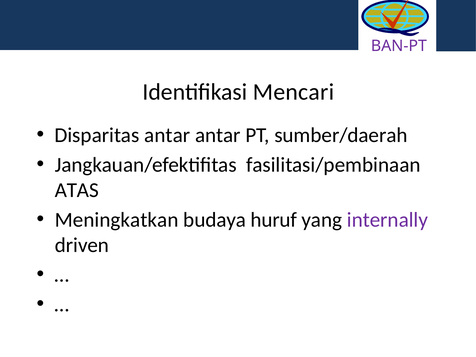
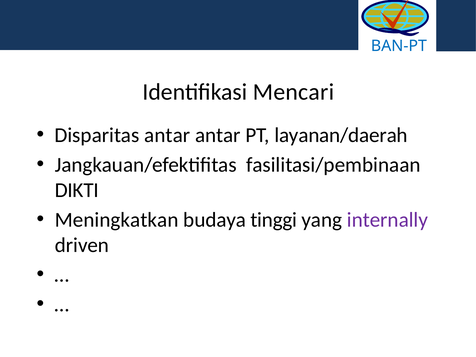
BAN-PT colour: purple -> blue (399, 46)
sumber/daerah: sumber/daerah -> layanan/daerah (341, 135)
ATAS: ATAS -> DIKTI (77, 190)
huruf: huruf -> tinggi (274, 220)
